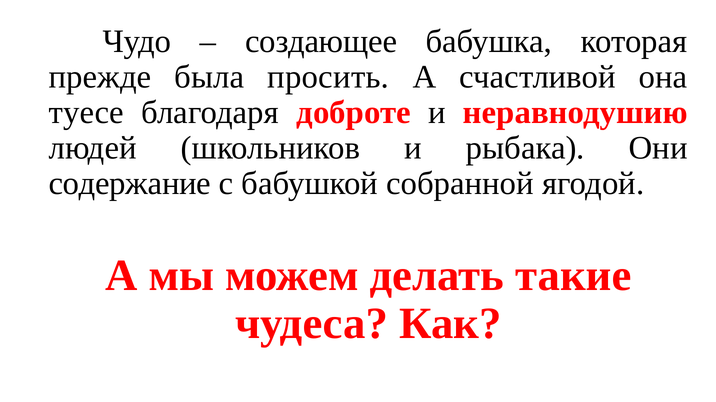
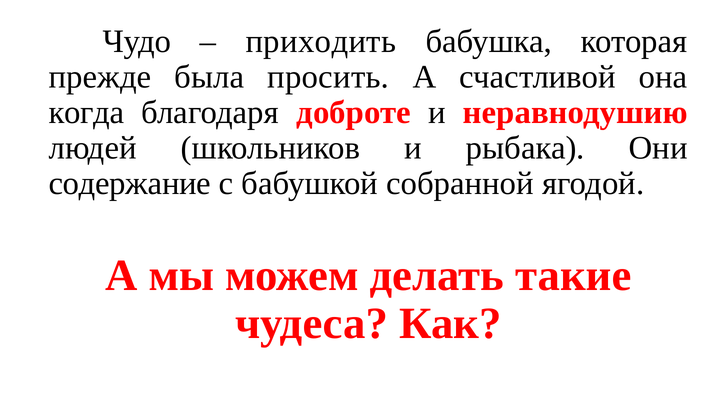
создающее: создающее -> приходить (321, 42)
туесе: туесе -> когда (87, 113)
